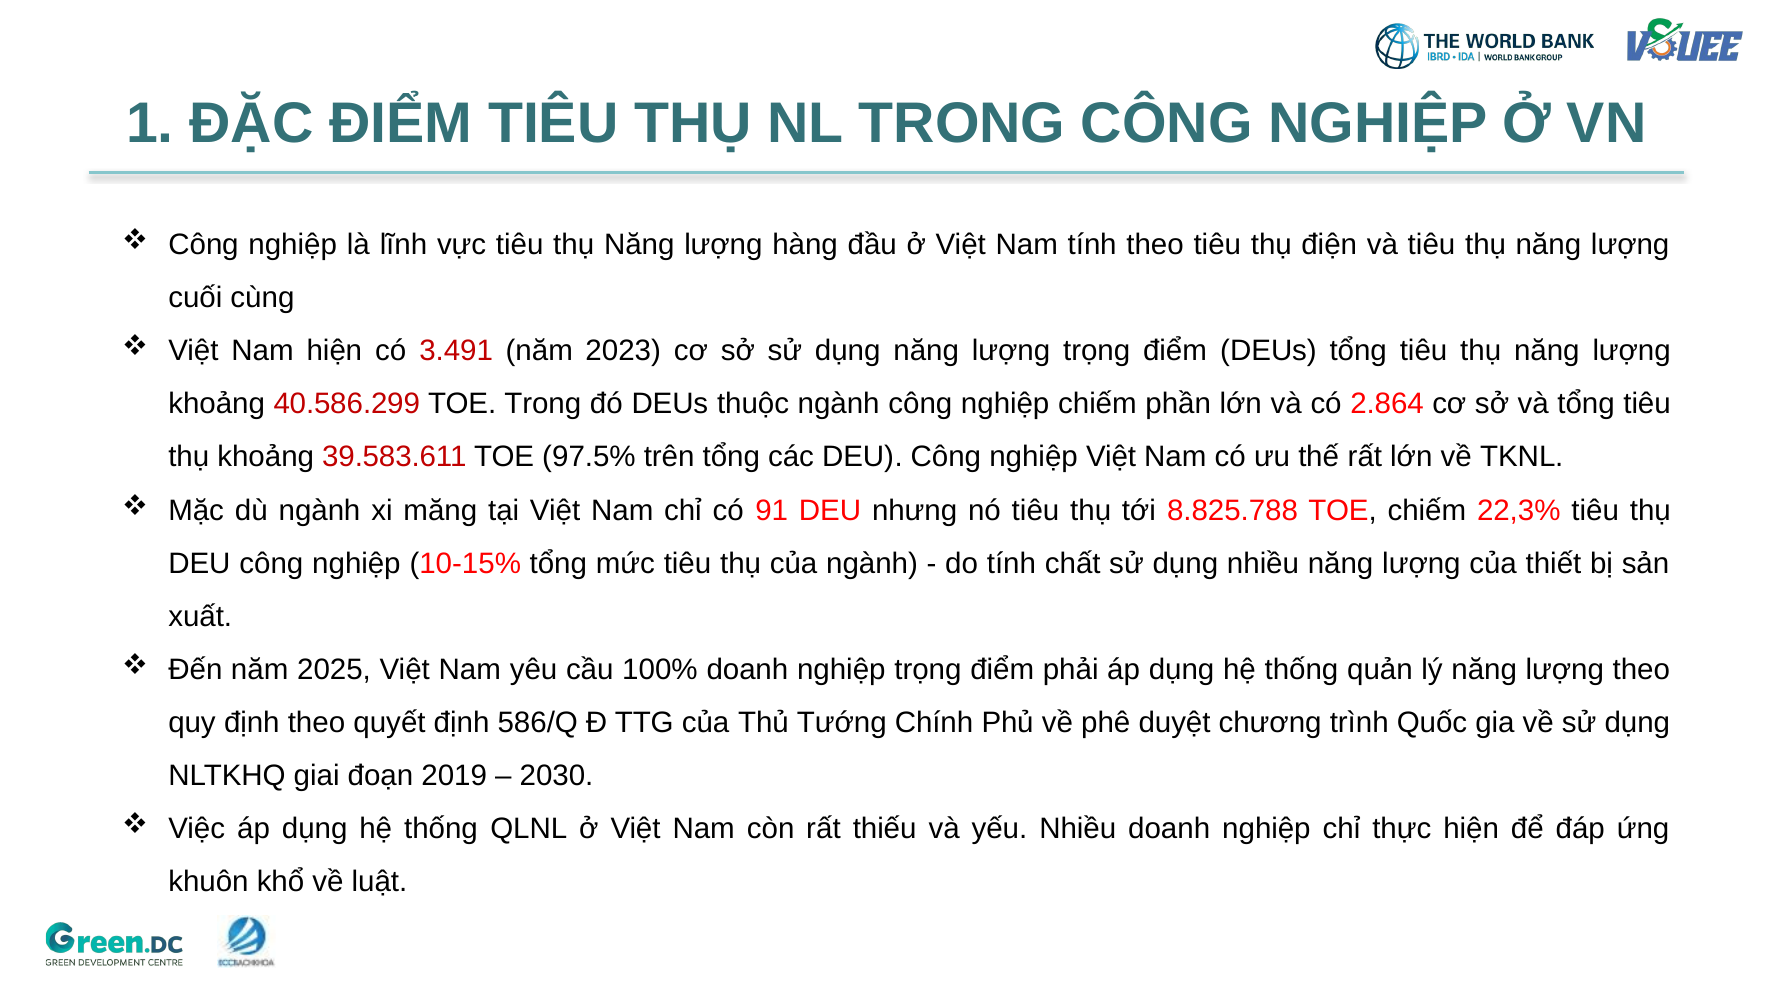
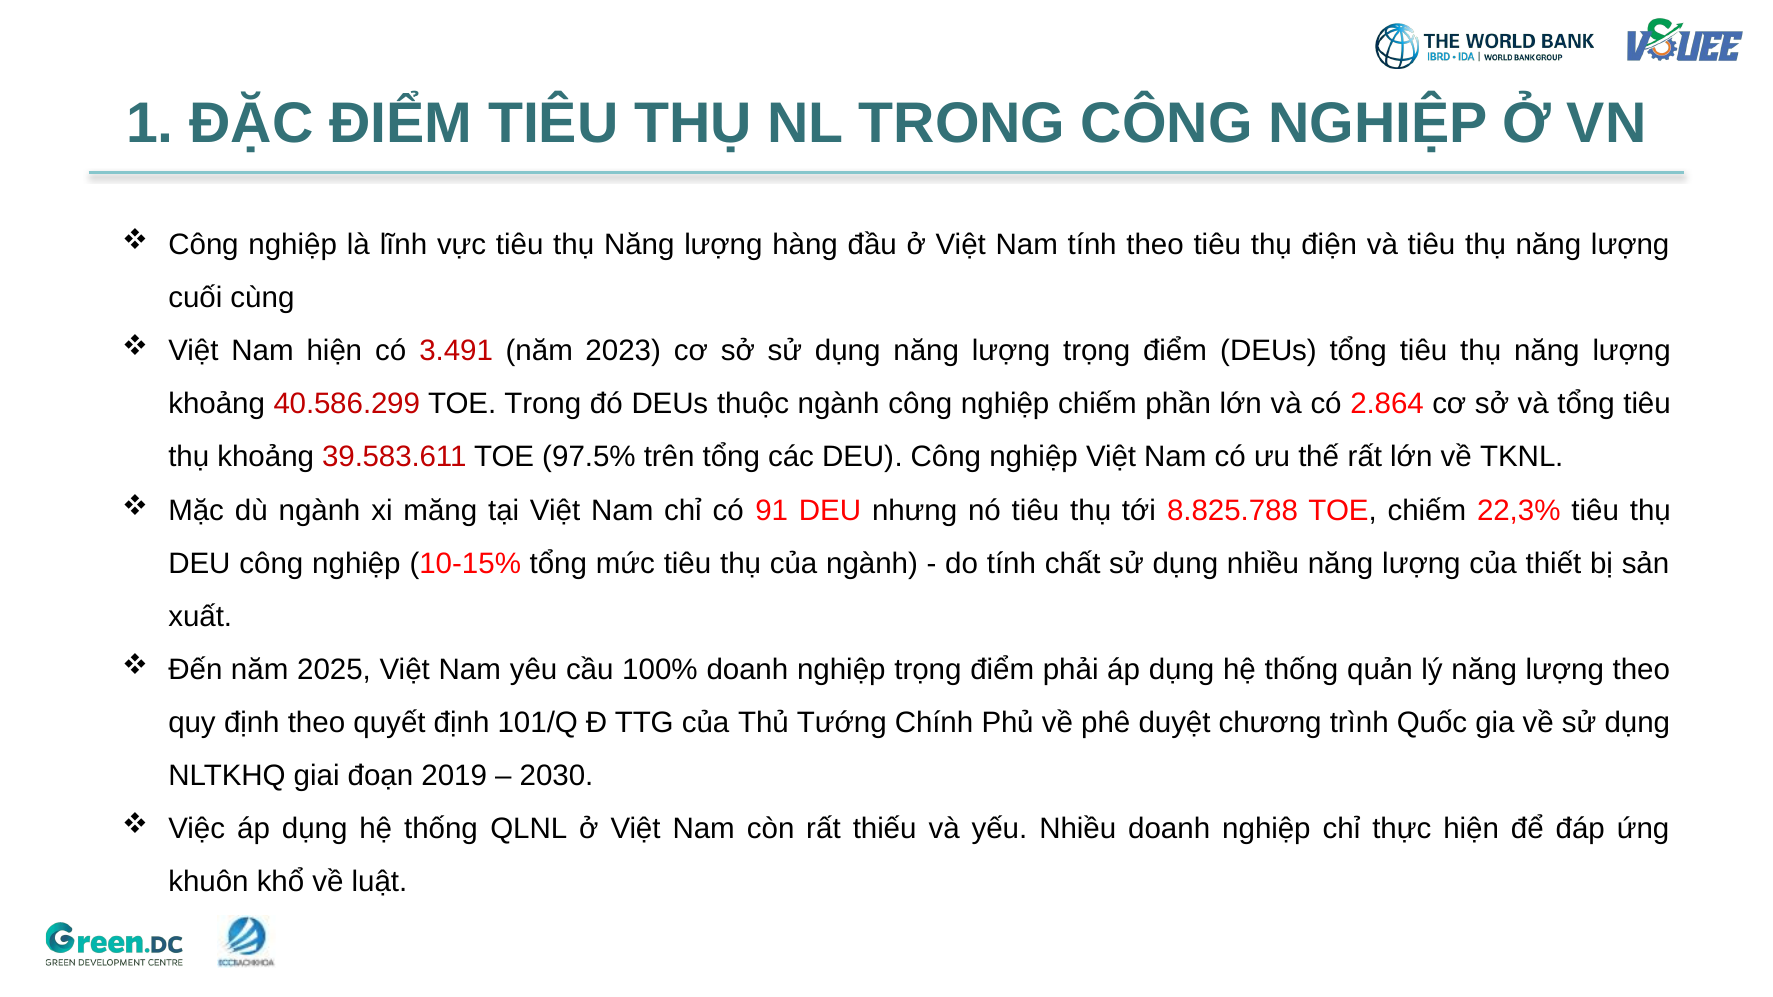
586/Q: 586/Q -> 101/Q (538, 723)
